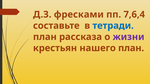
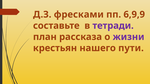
7,6,4: 7,6,4 -> 6,9,9 (134, 15)
тетради colour: blue -> purple (113, 26)
нашего план: план -> пути (131, 48)
